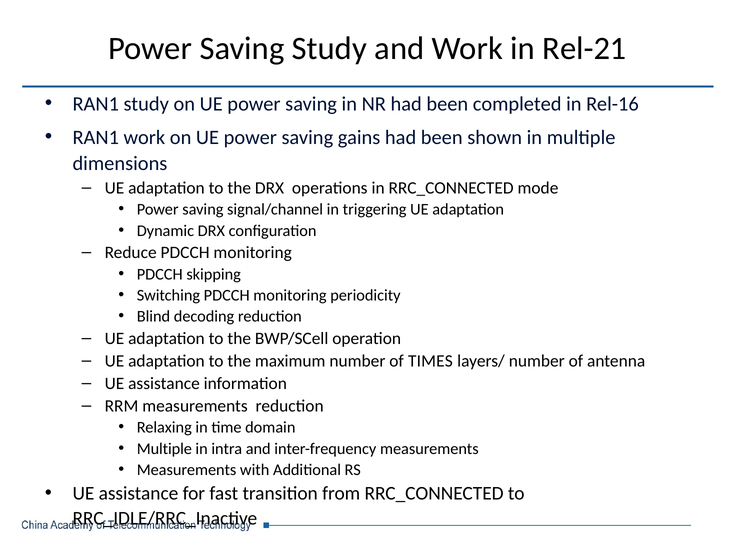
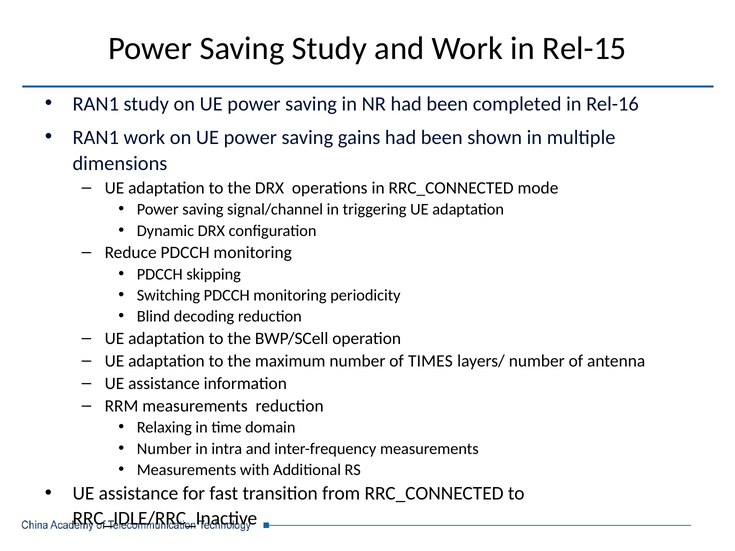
Rel-21: Rel-21 -> Rel-15 (584, 49)
Multiple: Multiple -> Number (164, 449)
